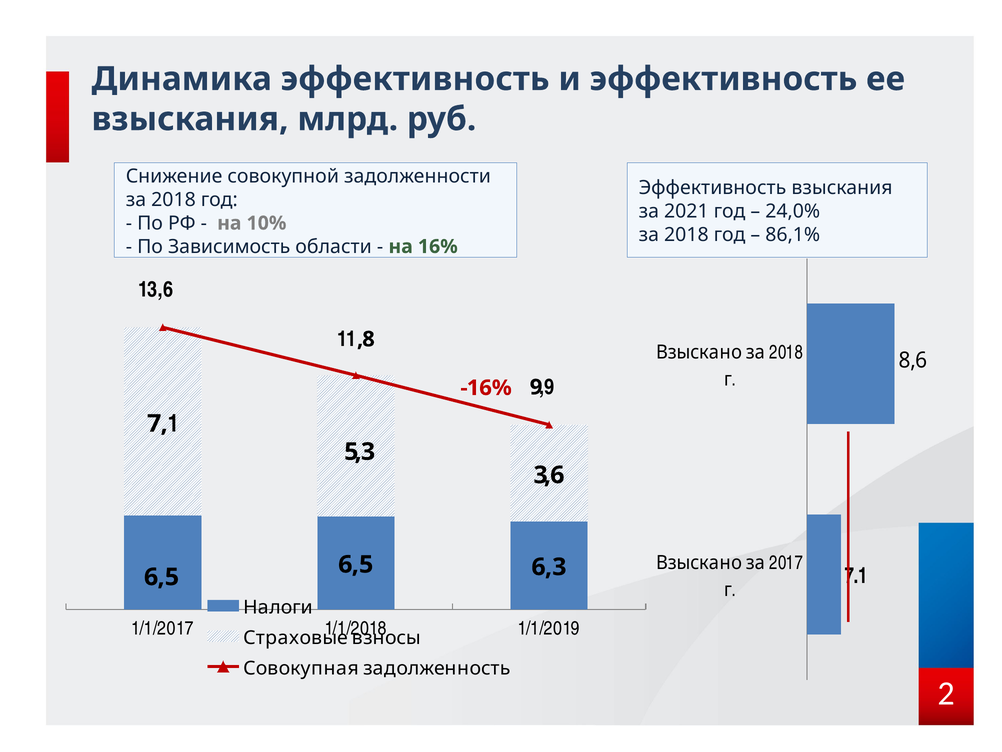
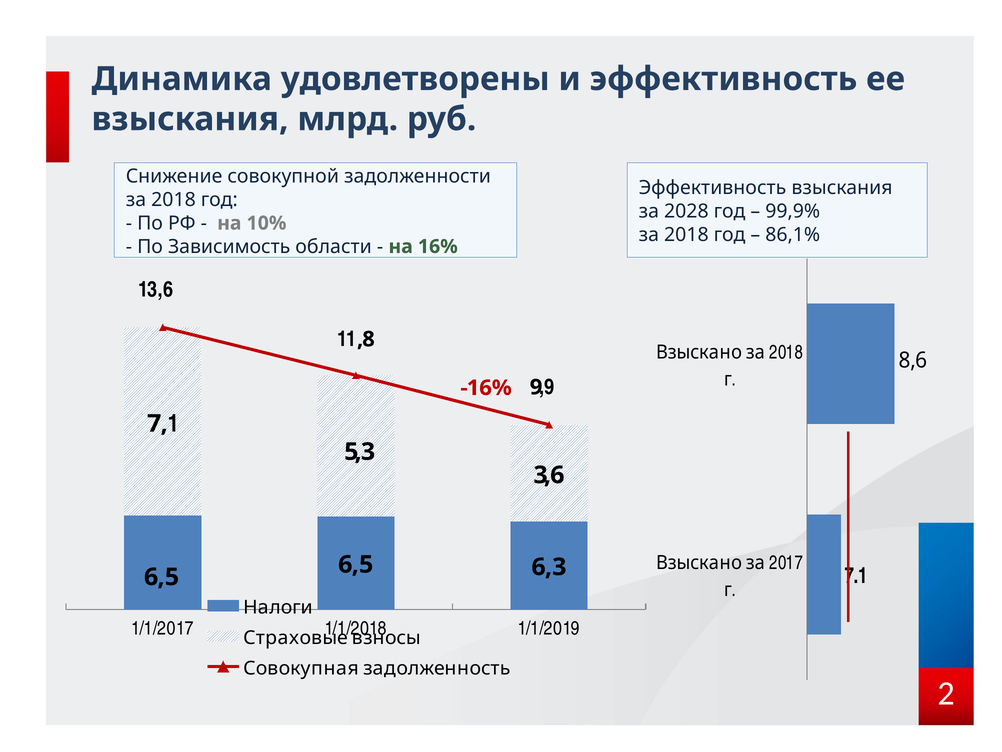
Динамика эффективность: эффективность -> удовлетворены (415, 79)
2021: 2021 -> 2028 (686, 211)
24,0%: 24,0% -> 99,9% (793, 211)
